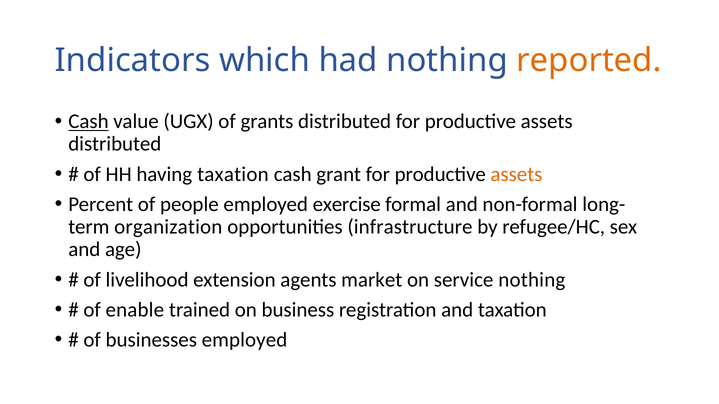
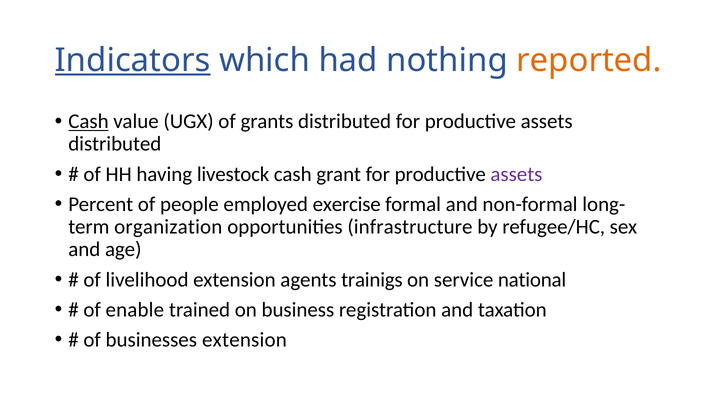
Indicators underline: none -> present (133, 60)
having taxation: taxation -> livestock (233, 174)
assets colour: orange -> purple (516, 174)
market: market -> trainigs (372, 280)
service nothing: nothing -> national (532, 280)
businesses employed: employed -> extension (244, 340)
